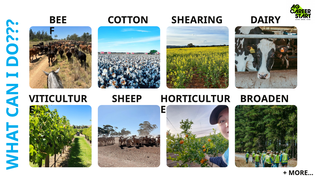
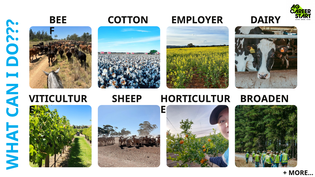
SHEARING: SHEARING -> EMPLOYER (197, 20)
